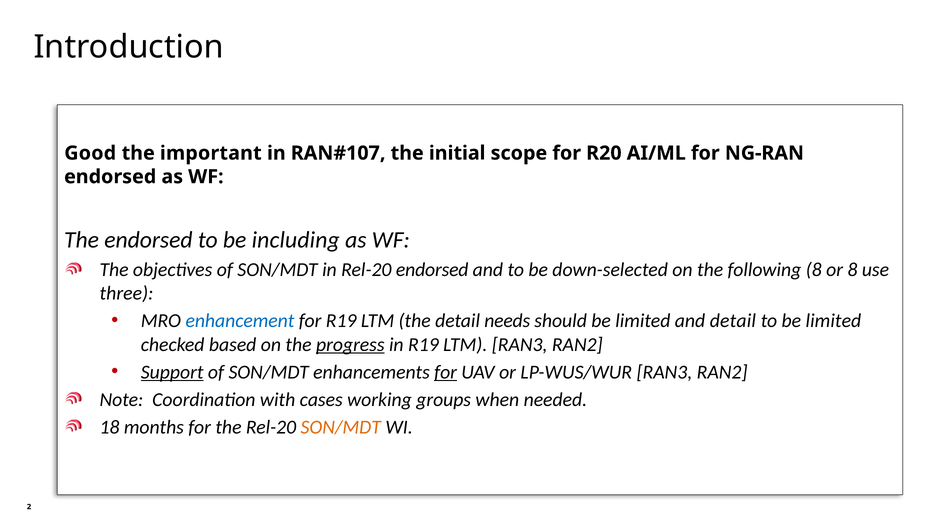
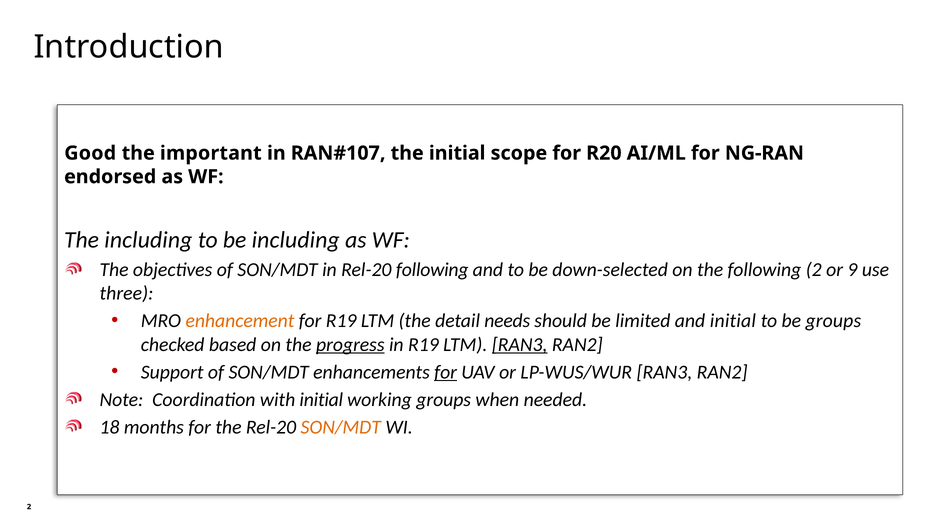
The endorsed: endorsed -> including (148, 240)
Rel-20 endorsed: endorsed -> following (432, 270)
following 8: 8 -> 2 (814, 270)
or 8: 8 -> 9 (852, 270)
enhancement colour: blue -> orange (240, 321)
and detail: detail -> initial (733, 321)
to be limited: limited -> groups (833, 321)
RAN3 underline: none -> present (520, 345)
Support underline: present -> none (172, 372)
with cases: cases -> initial (321, 400)
